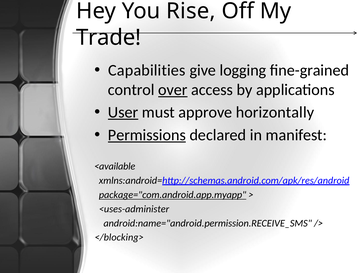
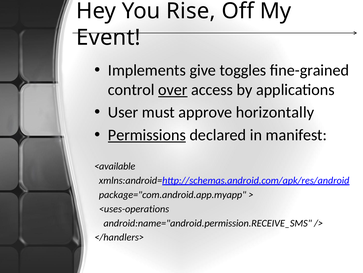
Trade: Trade -> Event (108, 38)
Capabilities: Capabilities -> Implements (147, 70)
logging: logging -> toggles (243, 70)
User underline: present -> none (123, 112)
package="com.android.app.myapp underline: present -> none (173, 194)
<uses-administer: <uses-administer -> <uses-operations (134, 208)
</blocking>: </blocking> -> </handlers> (119, 237)
